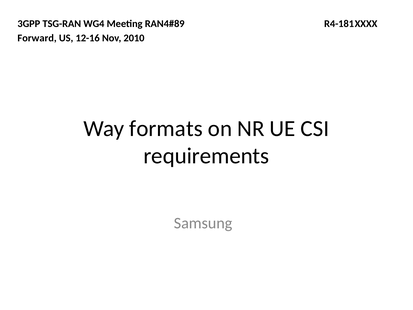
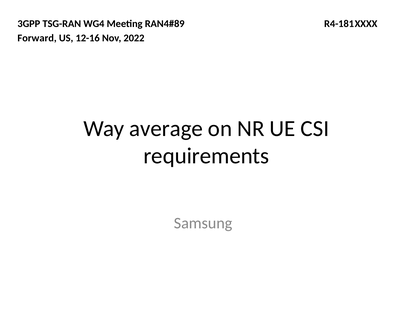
2010: 2010 -> 2022 (134, 38)
formats: formats -> average (166, 128)
